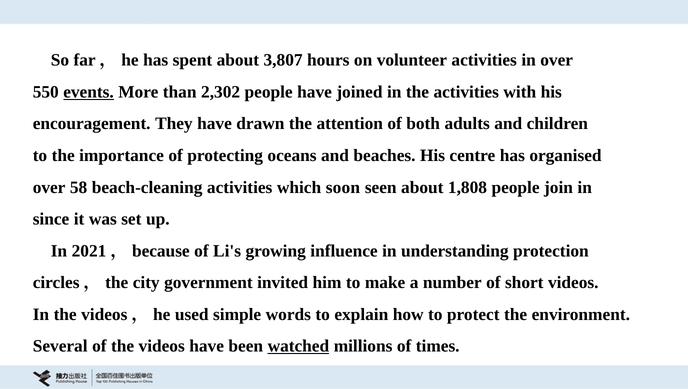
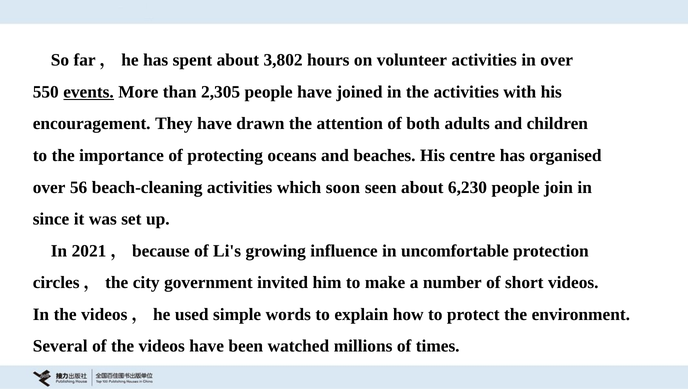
3,807: 3,807 -> 3,802 (283, 60)
2,302: 2,302 -> 2,305 (221, 92)
58: 58 -> 56 (79, 187)
1,808: 1,808 -> 6,230 (468, 187)
understanding: understanding -> uncomfortable (455, 251)
watched underline: present -> none (298, 346)
